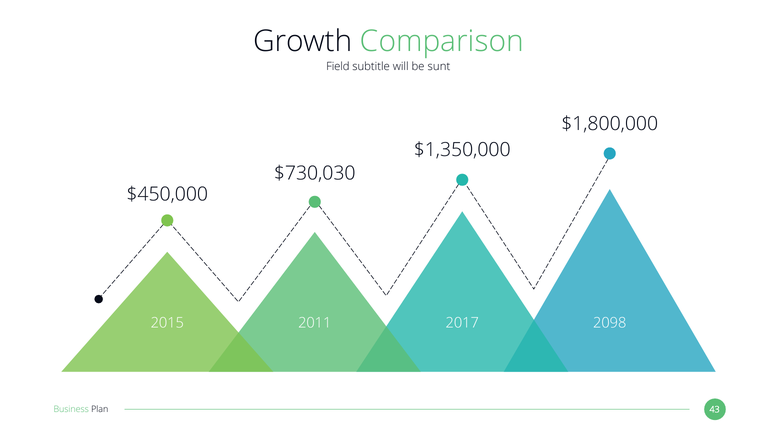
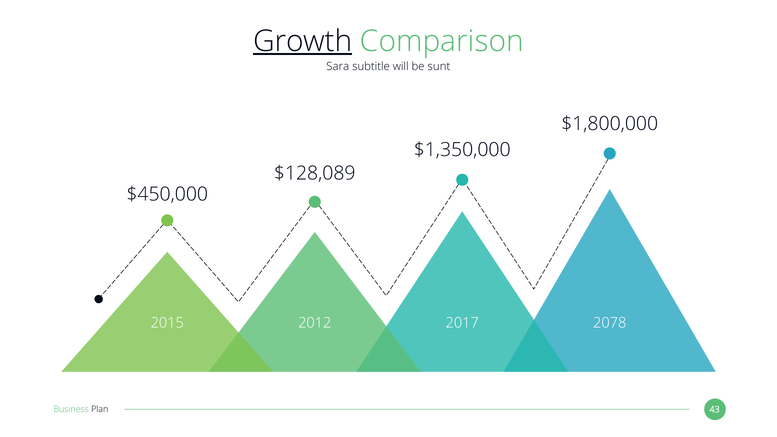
Growth underline: none -> present (303, 41)
Field: Field -> Sara (338, 67)
$730,030: $730,030 -> $128,089 (315, 173)
2011: 2011 -> 2012 (315, 323)
2098: 2098 -> 2078 (610, 323)
